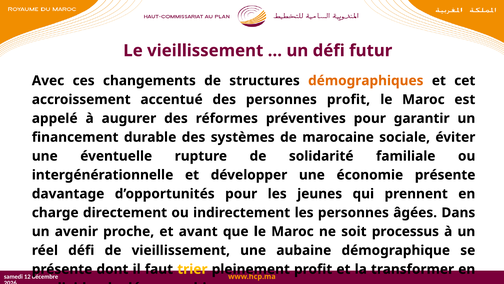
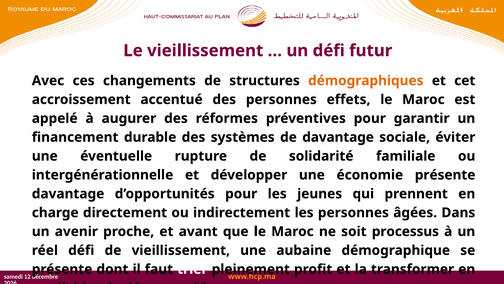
personnes profit: profit -> effets (349, 99)
de marocaine: marocaine -> davantage (338, 137)
trier colour: yellow -> white (192, 269)
